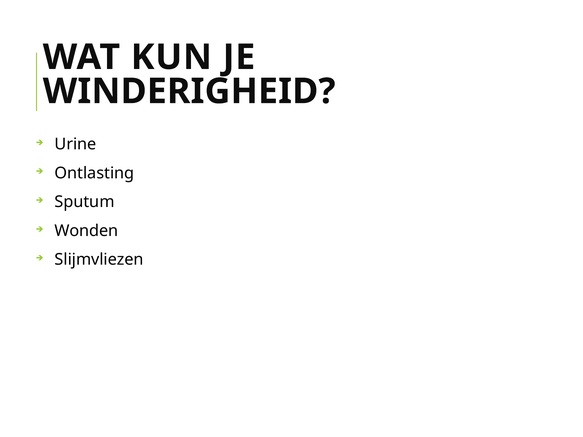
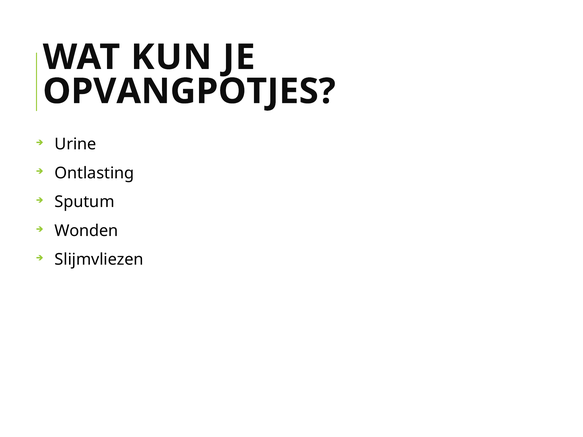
WINDERIGHEID: WINDERIGHEID -> OPVANGPOTJES (189, 91)
